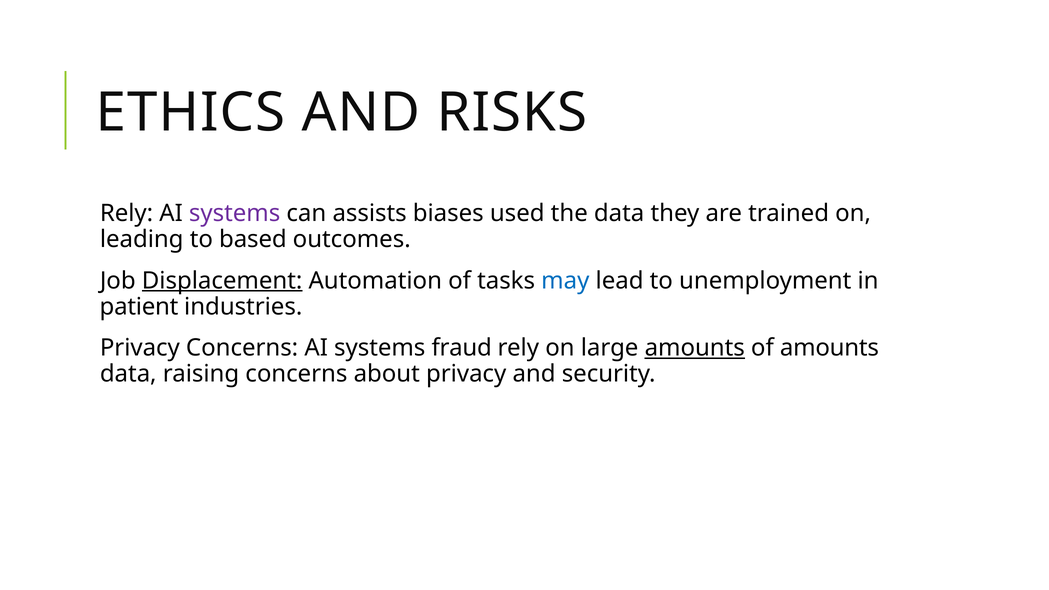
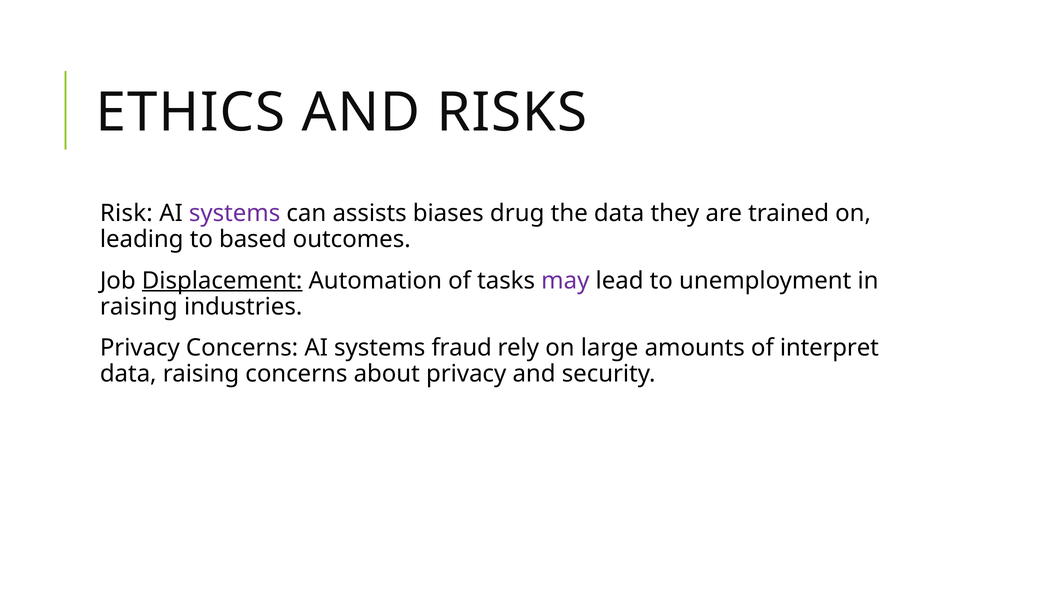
Rely: Rely -> Risk (126, 213)
used: used -> drug (517, 213)
may colour: blue -> purple (565, 281)
patient: patient -> raising (139, 307)
amounts underline: present -> none (695, 348)
of amounts: amounts -> interpret (829, 348)
